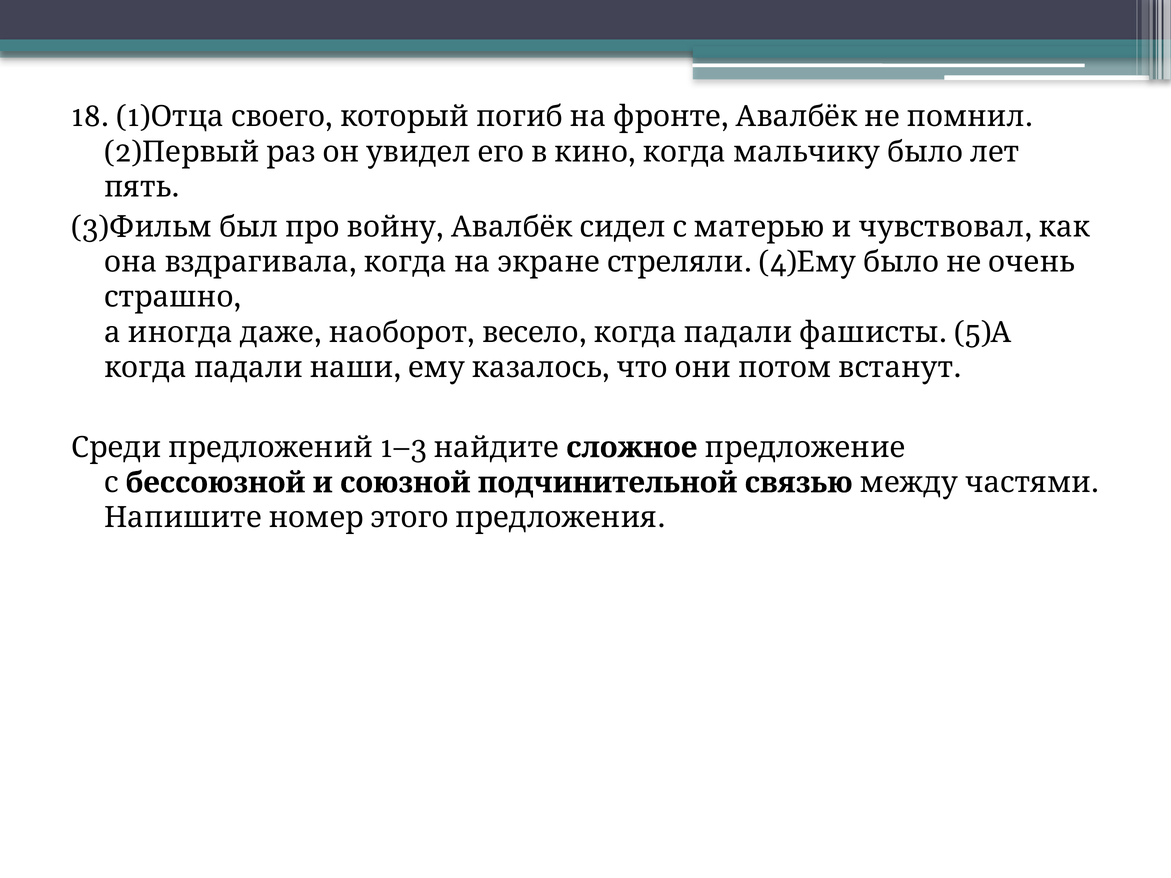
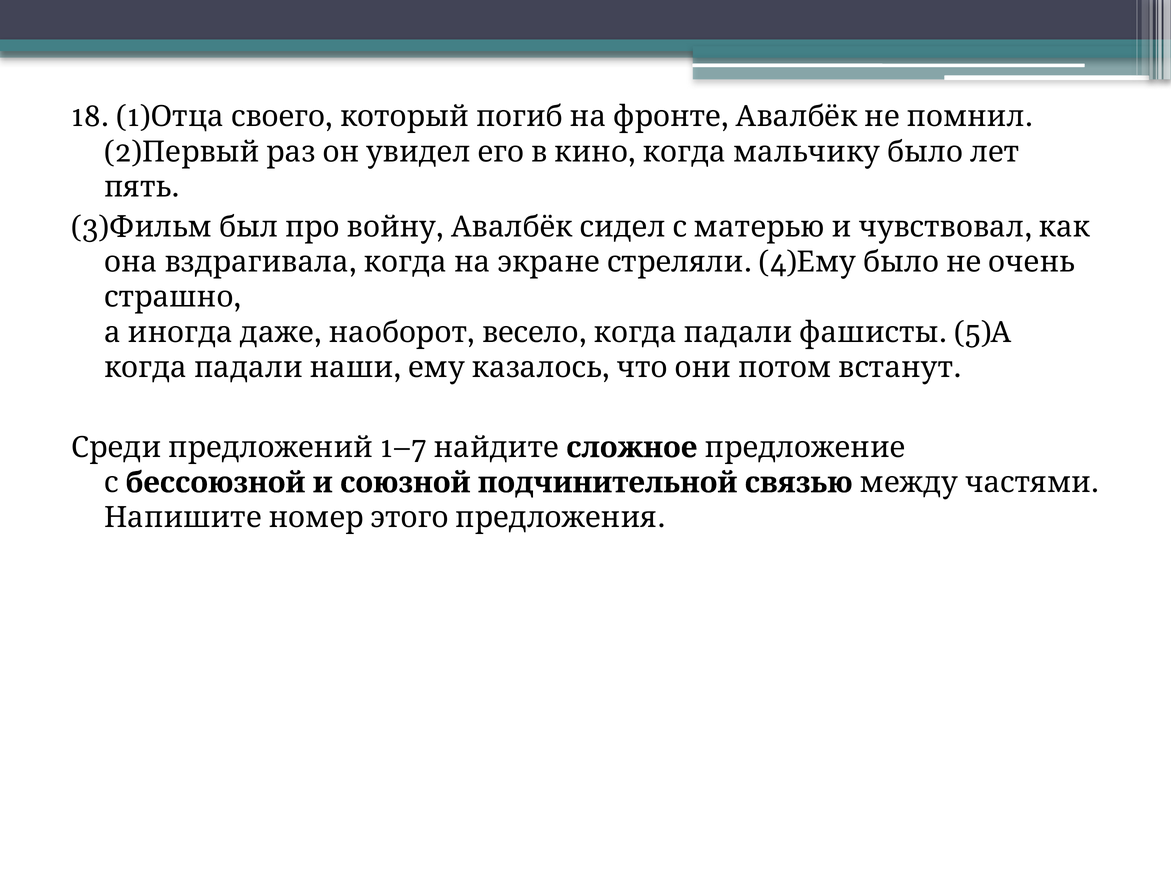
1–3: 1–3 -> 1–7 (403, 448)
